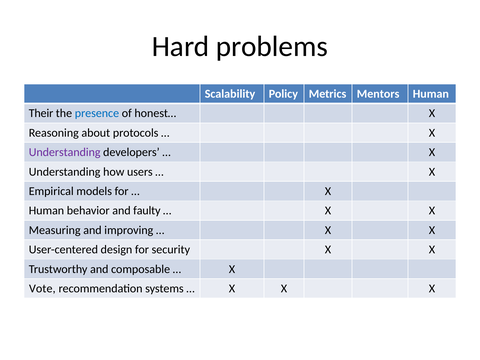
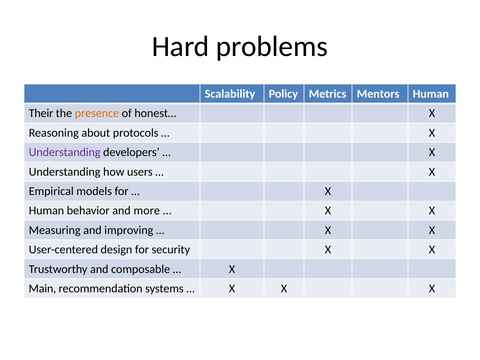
presence colour: blue -> orange (97, 113)
faulty: faulty -> more (147, 211)
Vote: Vote -> Main (42, 289)
